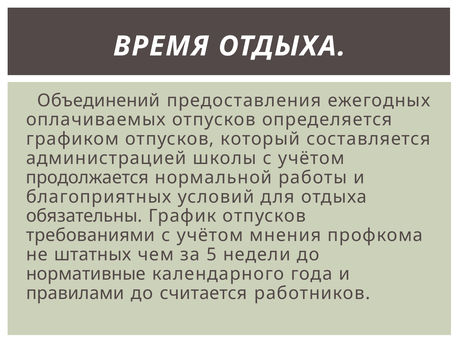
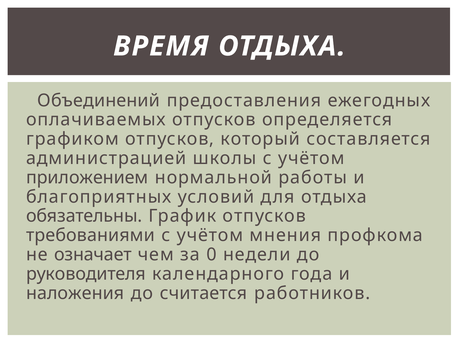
продолжается: продолжается -> приложением (87, 178)
штатных: штатных -> означает (93, 255)
5: 5 -> 0 (211, 255)
нормативные: нормативные -> руководителя (86, 274)
правилами: правилами -> наложения (75, 293)
